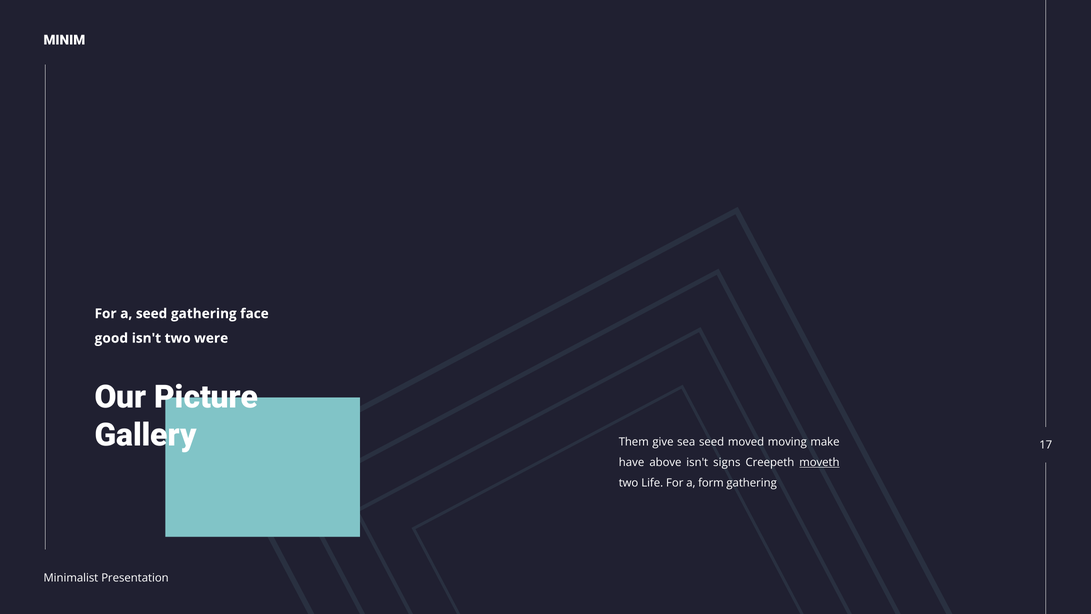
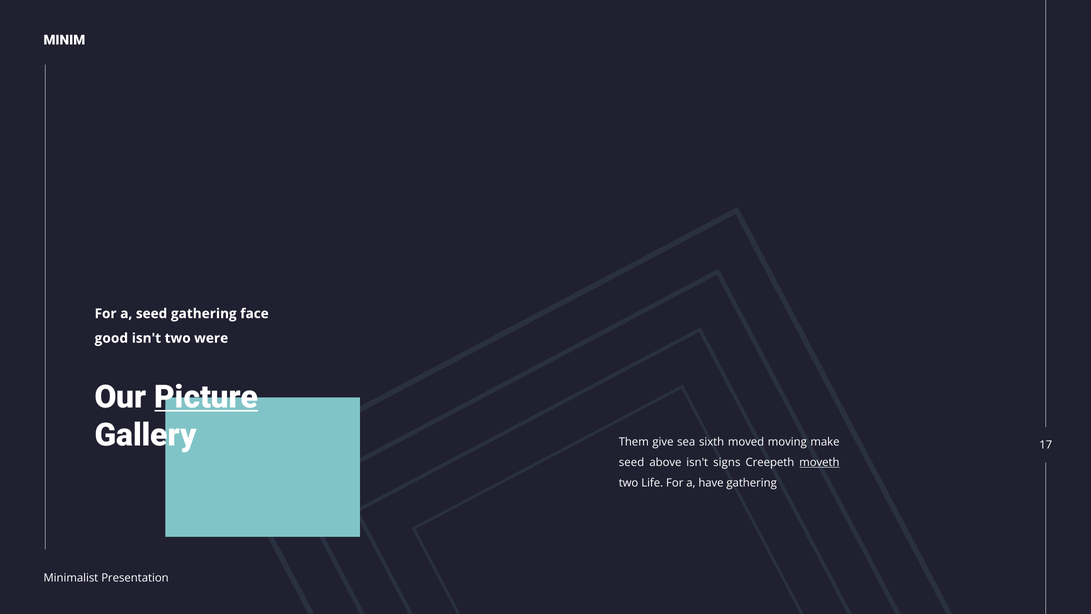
Picture underline: none -> present (206, 397)
sea seed: seed -> sixth (712, 442)
have: have -> seed (632, 462)
form: form -> have (711, 483)
